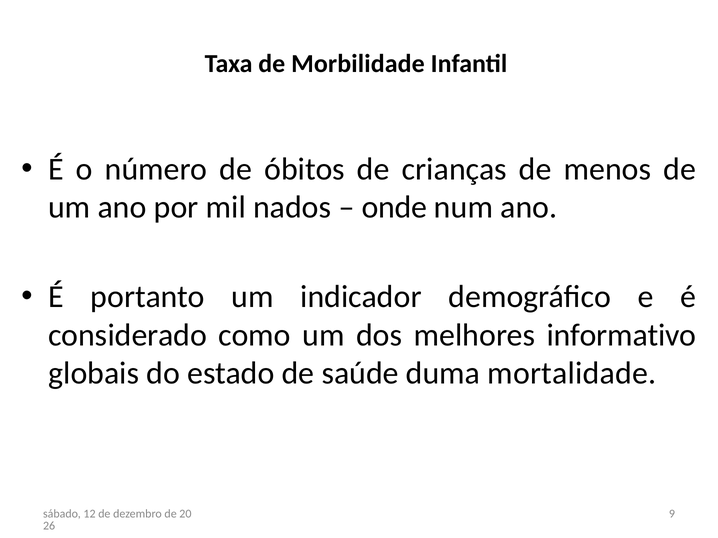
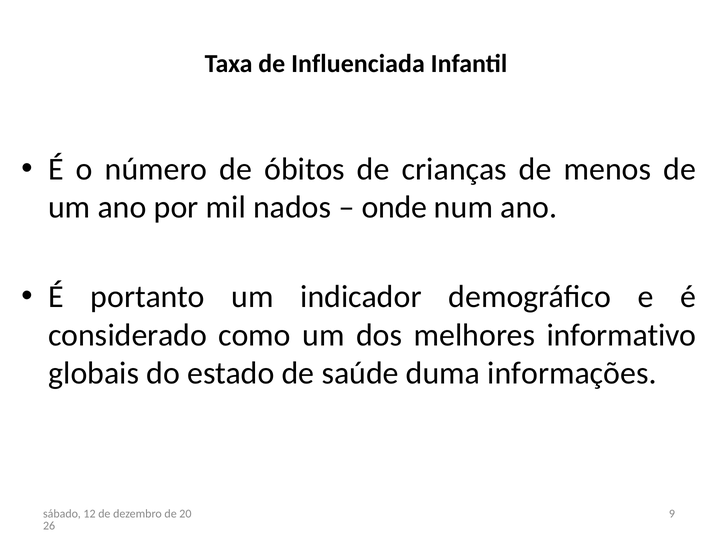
Morbilidade: Morbilidade -> Influenciada (358, 64)
mortalidade: mortalidade -> informações (572, 374)
